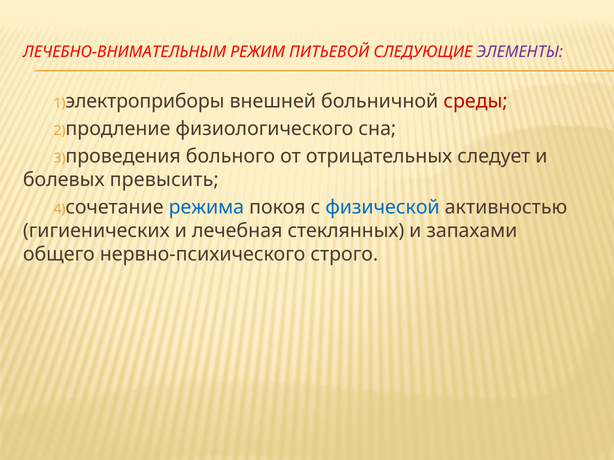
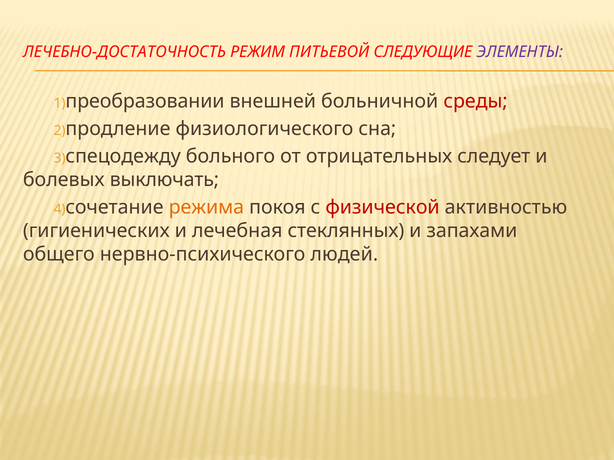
ЛЕЧЕБНО-ВНИМАТЕЛЬНЫМ: ЛЕЧЕБНО-ВНИМАТЕЛЬНЫМ -> ЛЕЧЕБНО-ДОСТАТОЧНОСТЬ (125, 52)
электроприборы: электроприборы -> преобразовании (145, 101)
проведения: проведения -> спецодежду (123, 156)
превысить: превысить -> выключать (164, 180)
режима colour: blue -> orange (206, 208)
физической colour: blue -> red (383, 208)
строго: строго -> людей (344, 255)
